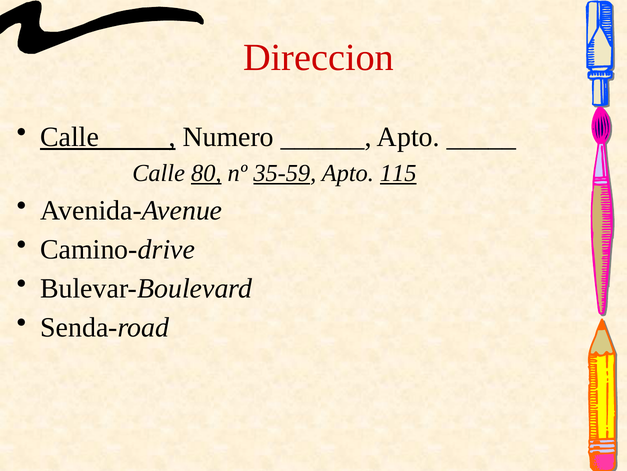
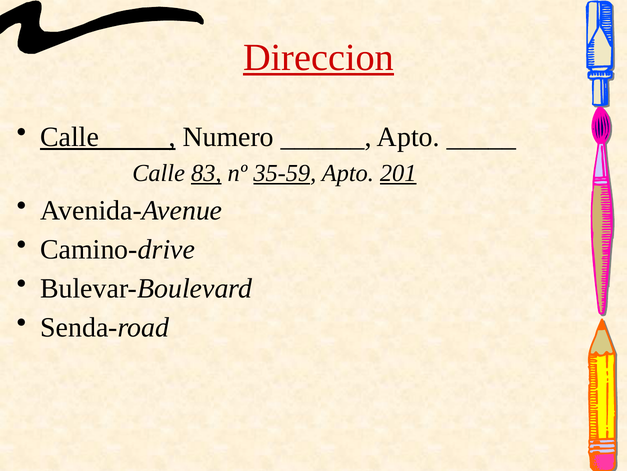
Direccion underline: none -> present (319, 58)
80: 80 -> 83 (206, 173)
115: 115 -> 201 (398, 173)
